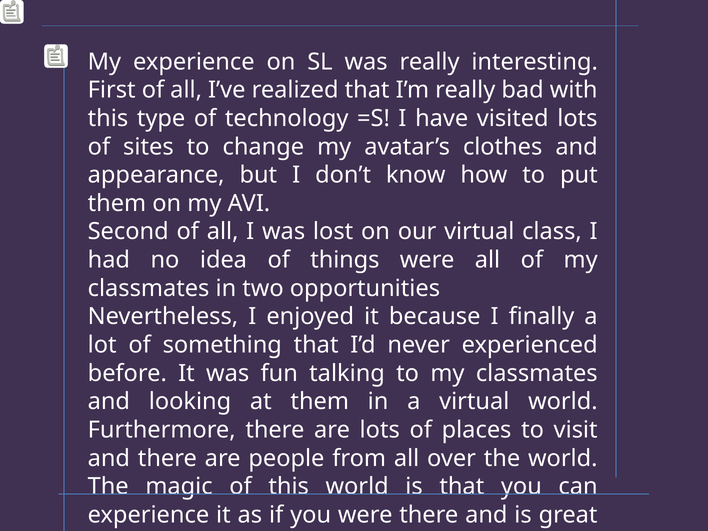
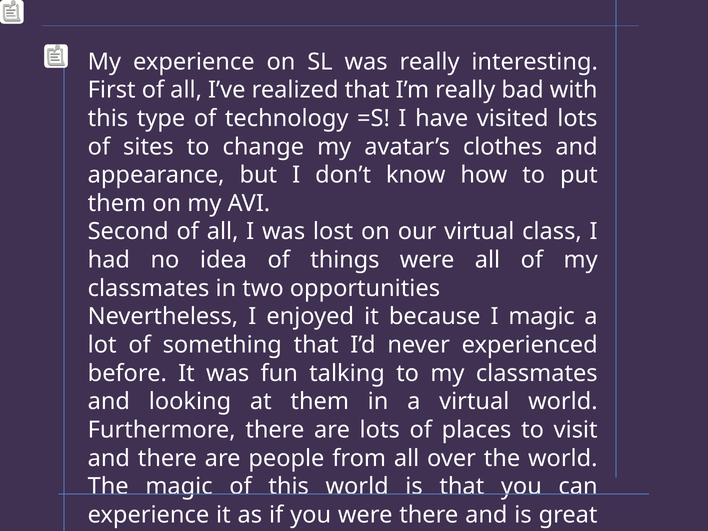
I finally: finally -> magic (542, 317)
